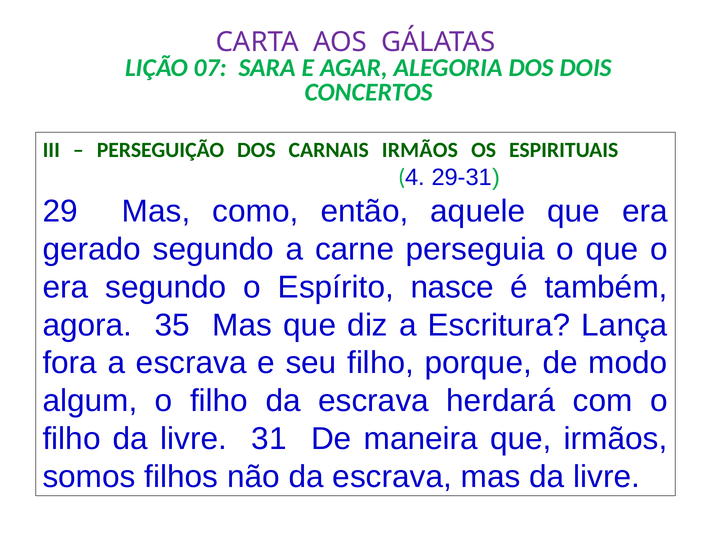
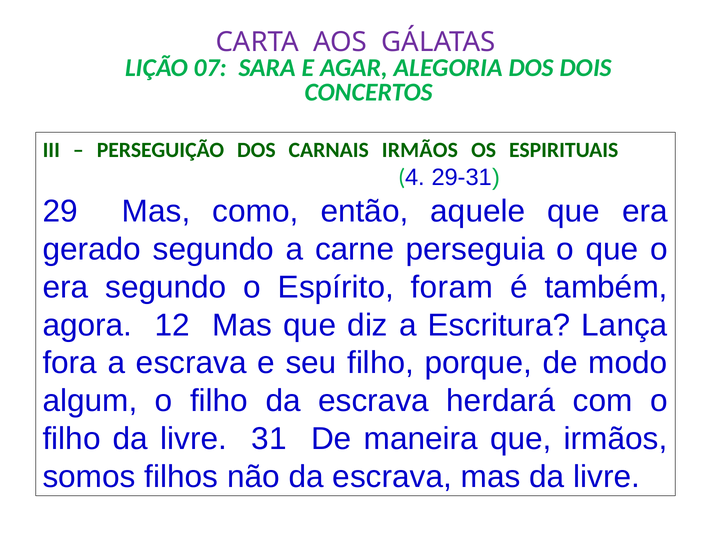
nasce: nasce -> foram (452, 287)
35: 35 -> 12 (172, 325)
